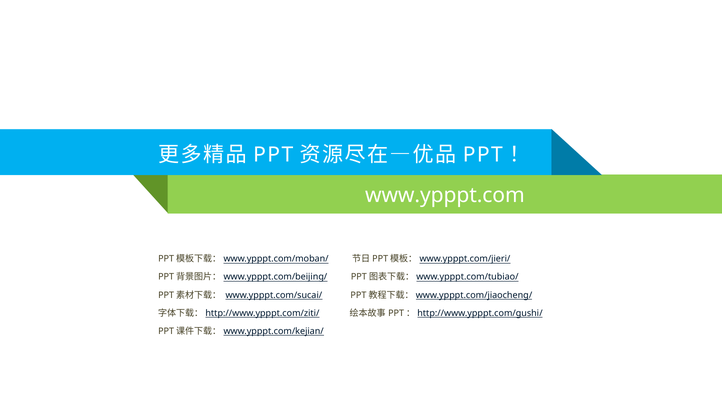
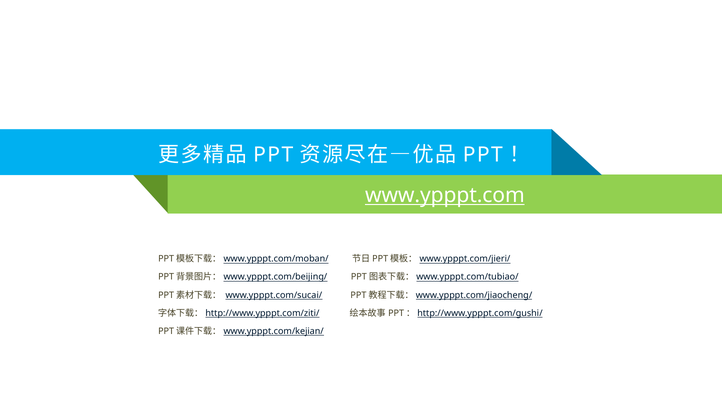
www.ypppt.com underline: none -> present (445, 196)
